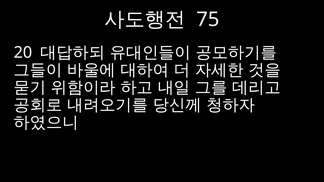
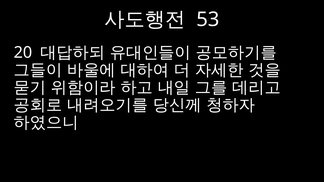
75: 75 -> 53 (208, 20)
